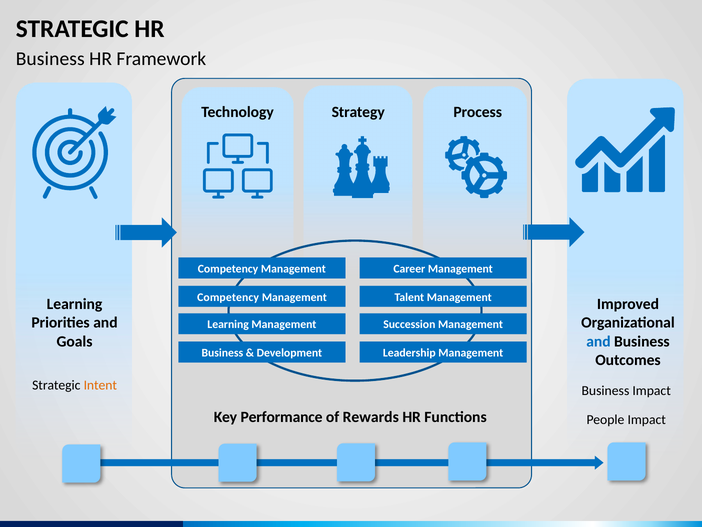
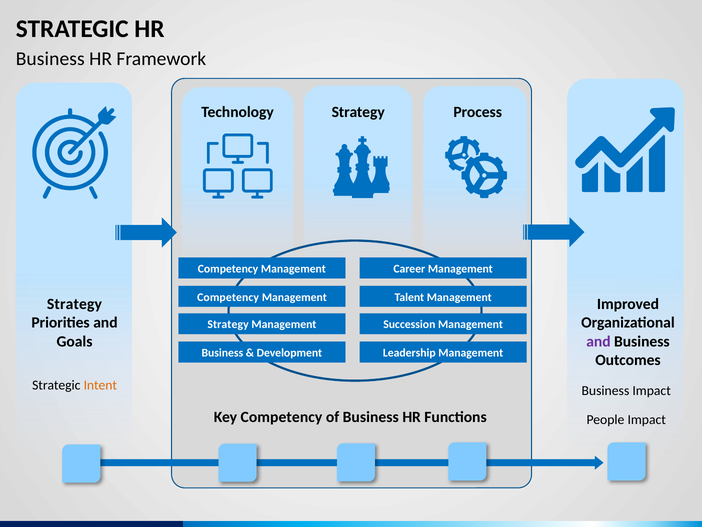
Learning: Learning -> Strategy (74, 304)
Learning: Learning -> Strategy (228, 324)
and colour: blue -> purple (598, 341)
Key Performance: Performance -> Competency (281, 417)
of Rewards: Rewards -> Business (371, 417)
